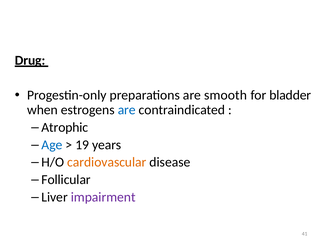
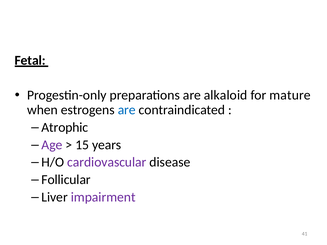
Drug: Drug -> Fetal (30, 60)
smooth: smooth -> alkaloid (226, 95)
bladder: bladder -> mature (290, 95)
Age colour: blue -> purple (52, 145)
19: 19 -> 15 (82, 145)
cardiovascular colour: orange -> purple (107, 162)
